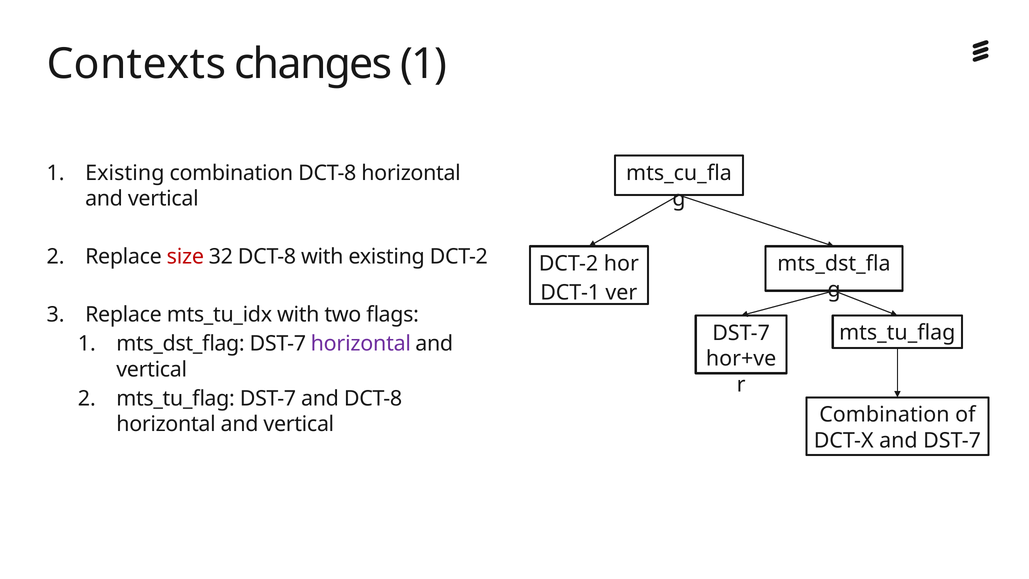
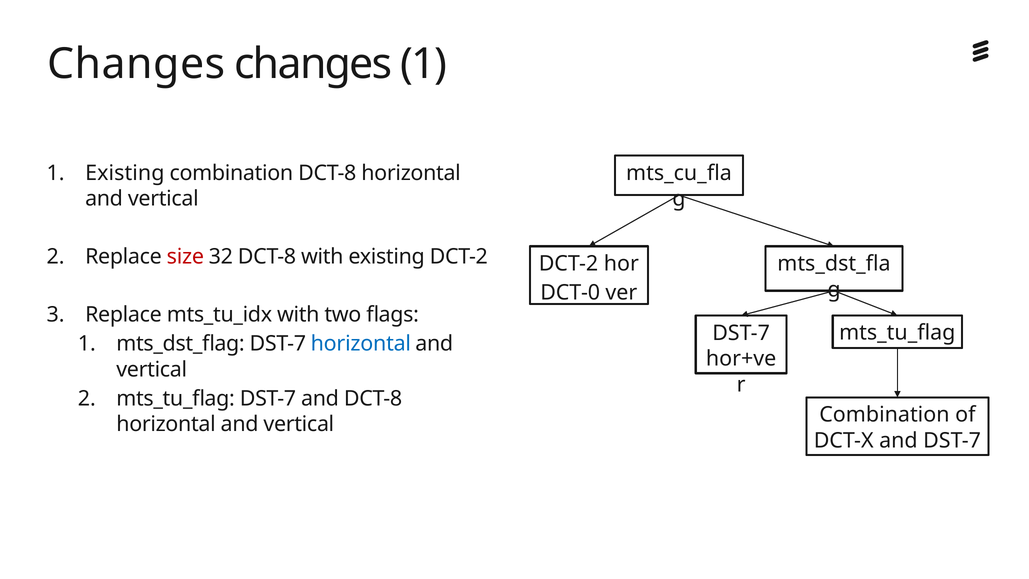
Contexts: Contexts -> Changes (136, 64)
DCT-1: DCT-1 -> DCT-0 (570, 293)
horizontal colour: purple -> blue (361, 344)
